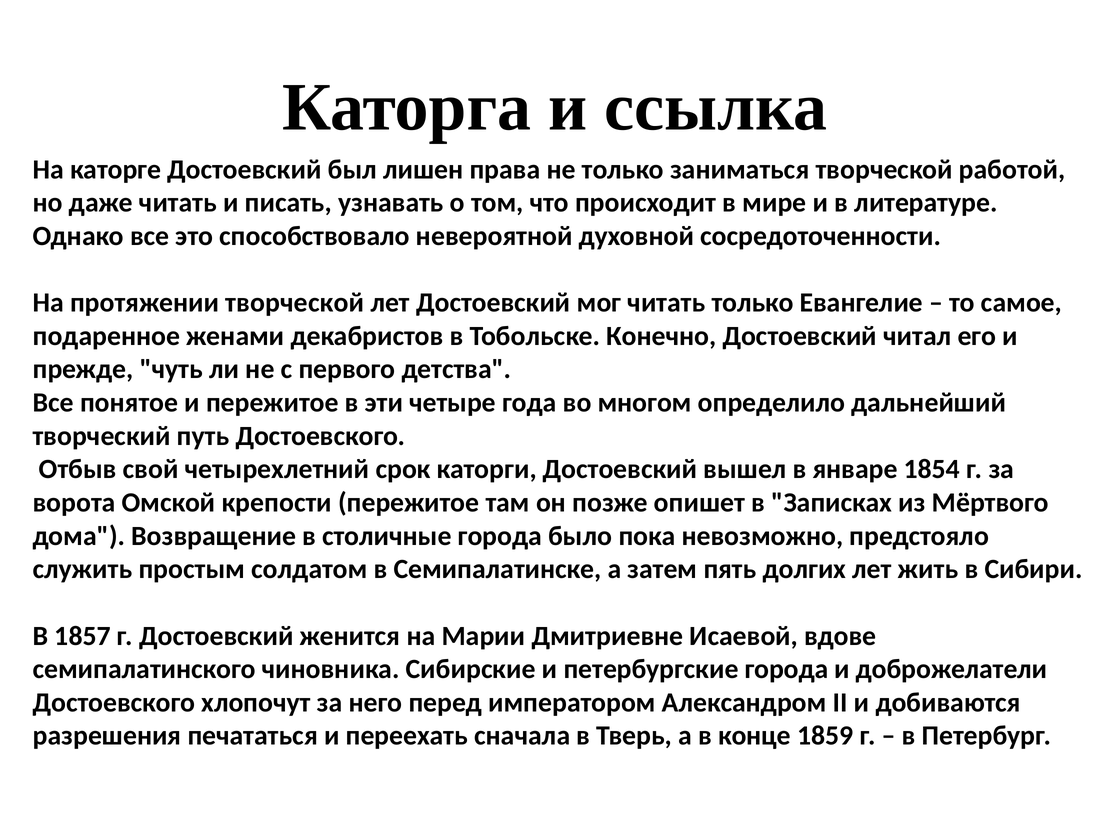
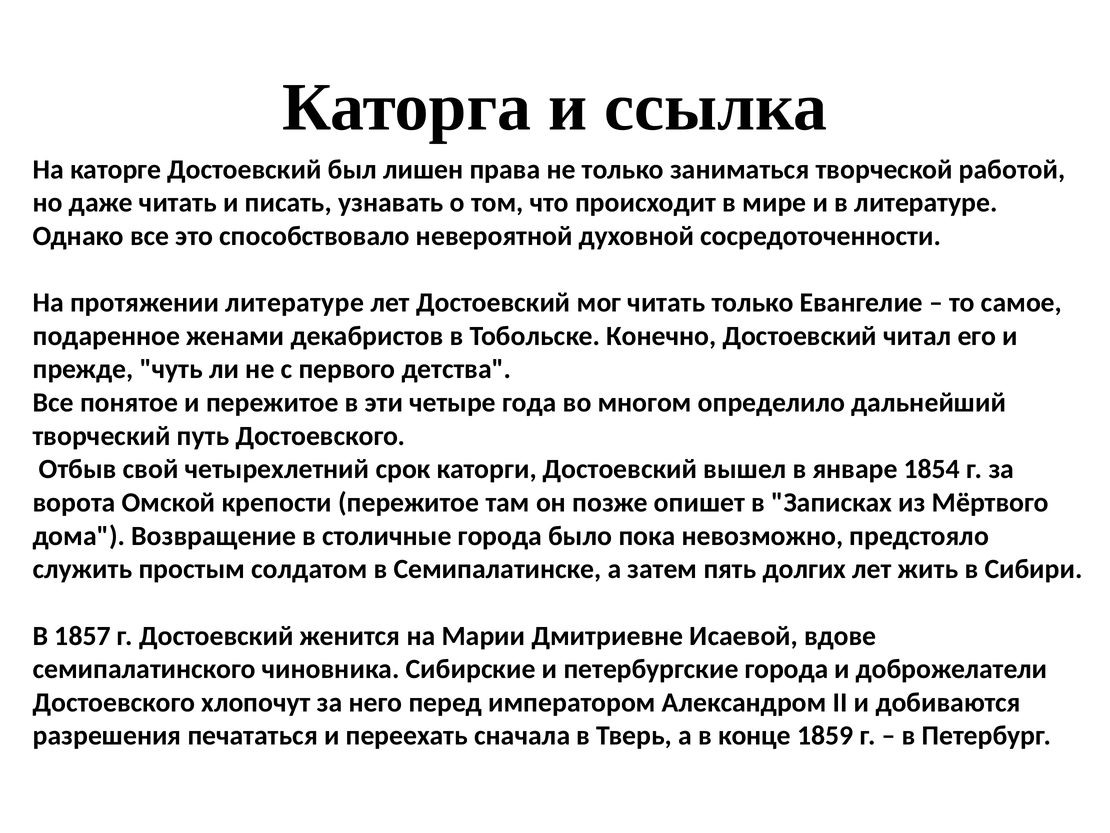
протяжении творческой: творческой -> литературе (295, 302)
